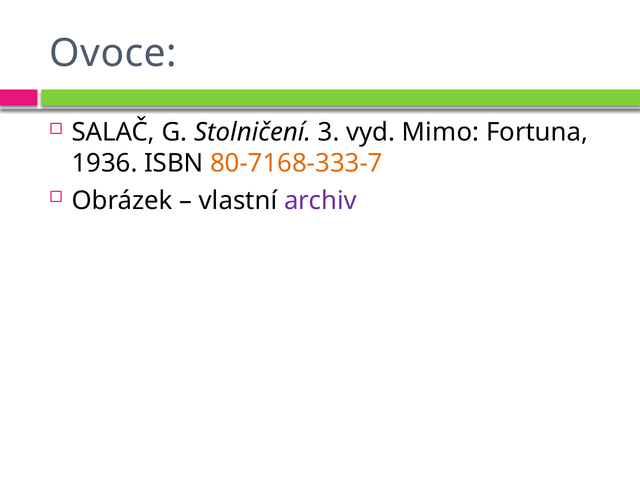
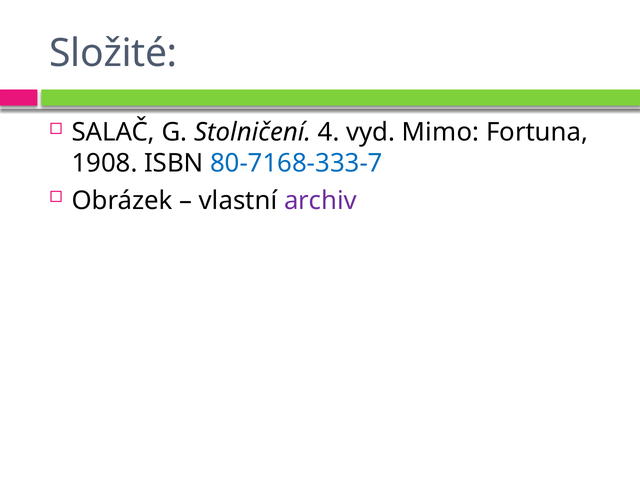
Ovoce: Ovoce -> Složité (113, 53)
3: 3 -> 4 (329, 132)
1936: 1936 -> 1908 (105, 163)
80-7168-333-7 colour: orange -> blue (296, 163)
